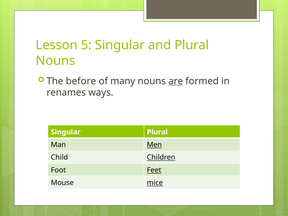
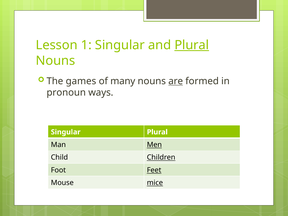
5: 5 -> 1 (86, 45)
Plural underline: none -> present (192, 45)
before: before -> games (81, 81)
renames: renames -> pronoun (66, 93)
